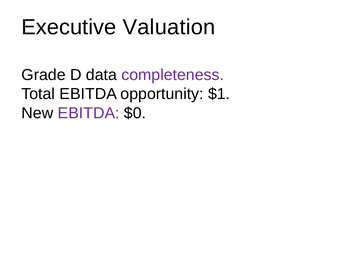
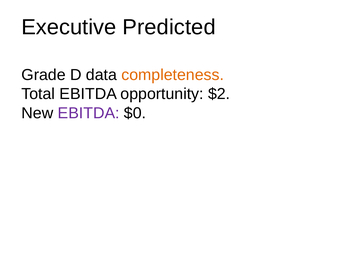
Valuation: Valuation -> Predicted (169, 27)
completeness colour: purple -> orange (173, 75)
$1: $1 -> $2 (219, 94)
